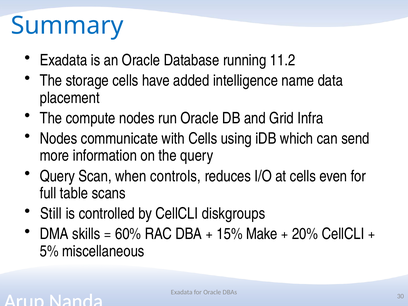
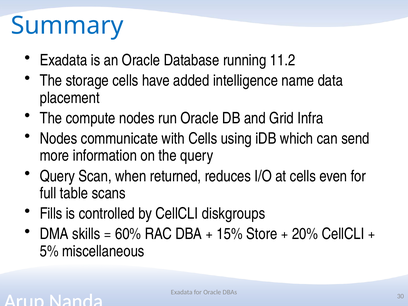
controls: controls -> returned (176, 176)
Still: Still -> Fills (51, 214)
Make: Make -> Store (262, 234)
